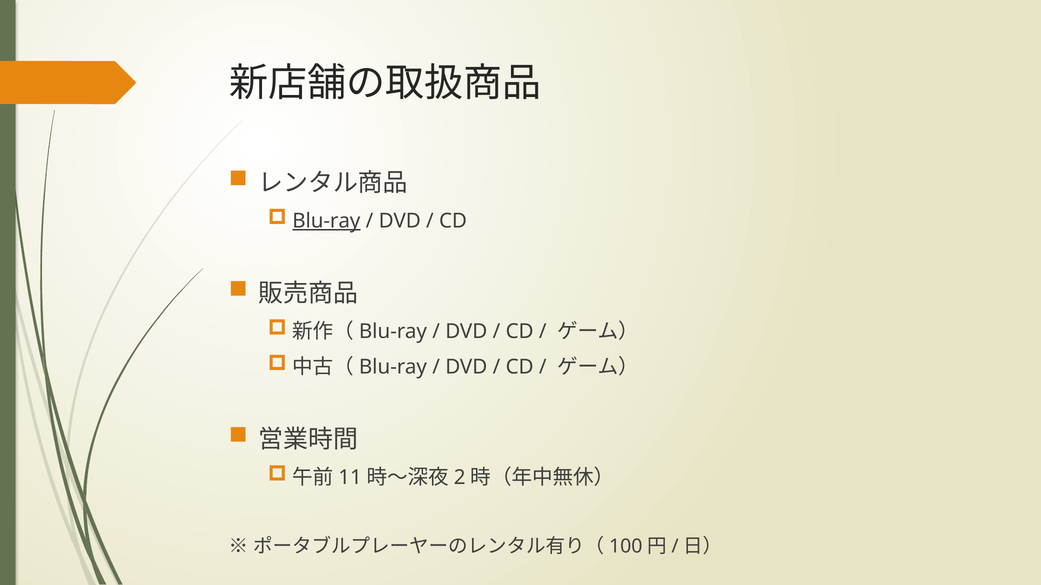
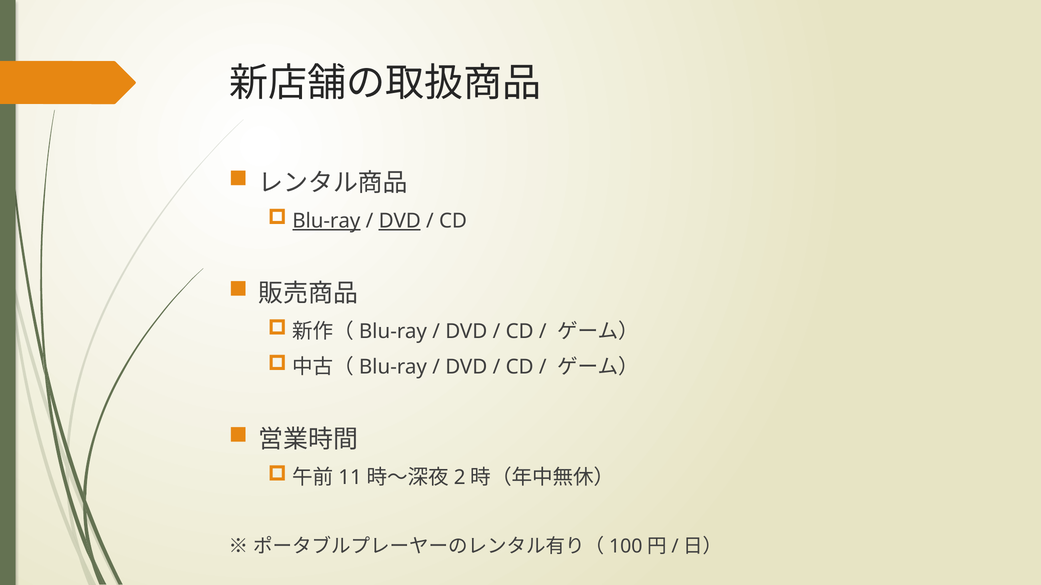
DVD underline: none -> present (400, 221)
